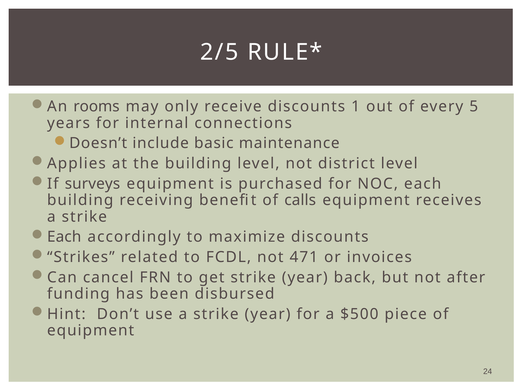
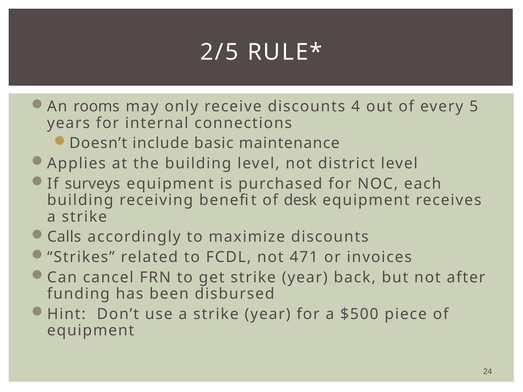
1: 1 -> 4 (356, 107)
calls: calls -> desk (300, 200)
Each: Each -> Calls (64, 237)
